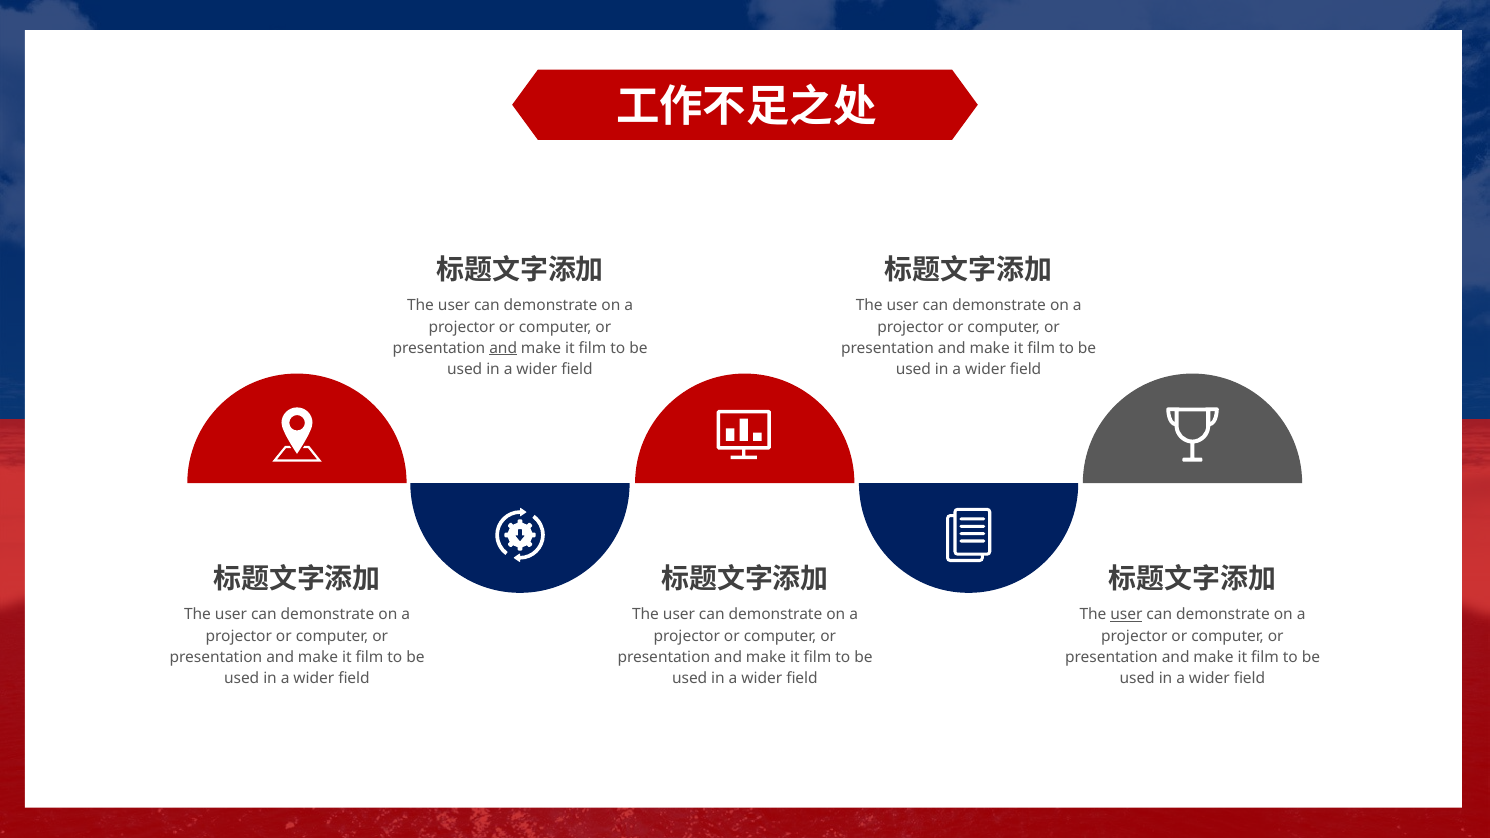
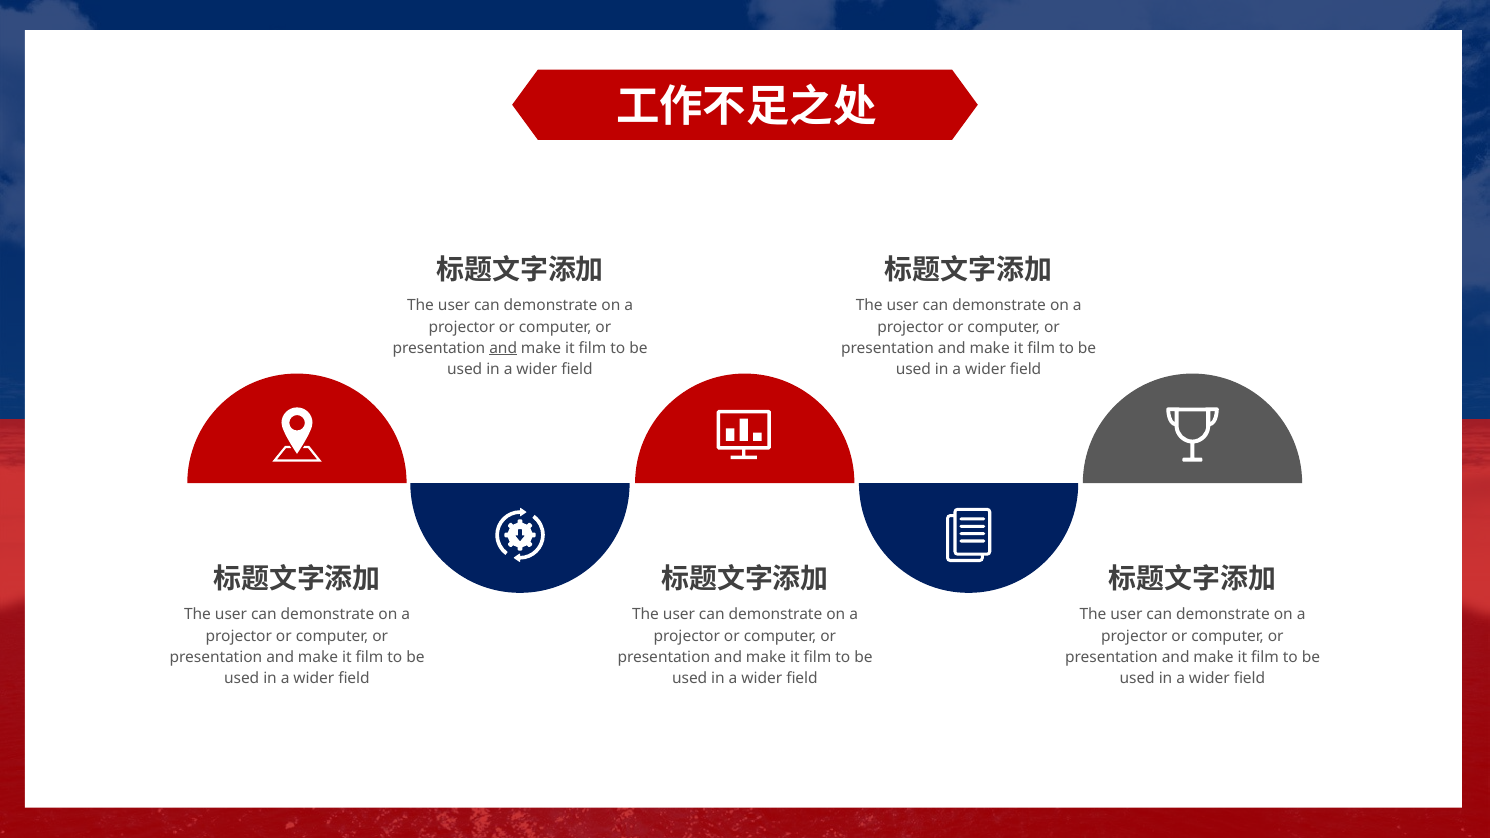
user underline: present -> none (1126, 615)
